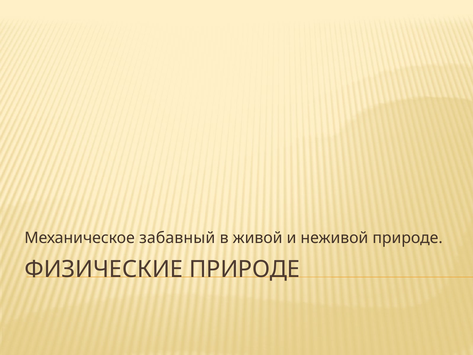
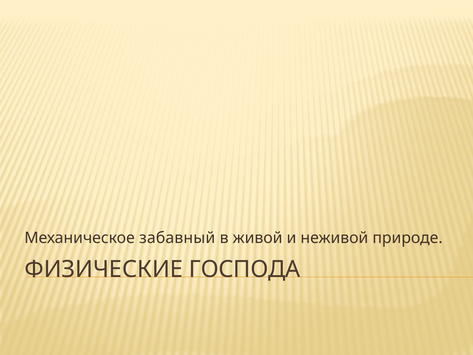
ФИЗИЧЕСКИЕ ПРИРОДЕ: ПРИРОДЕ -> ГОСПОДА (245, 269)
